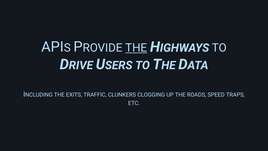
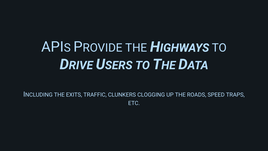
THE underline: present -> none (136, 48)
